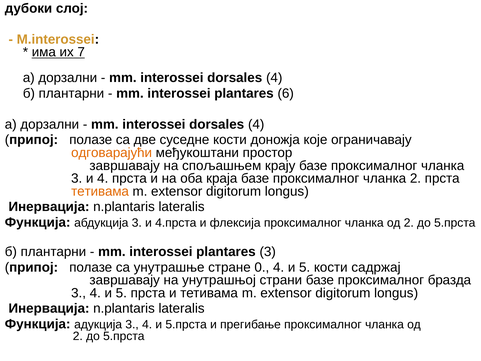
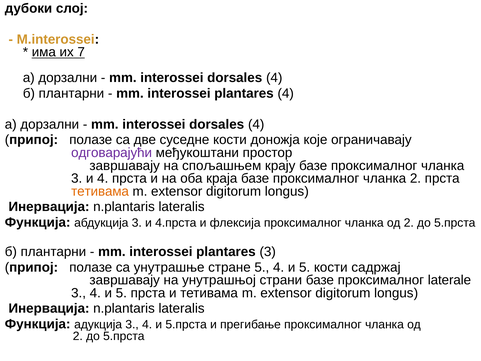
plantares 6: 6 -> 4 (286, 93)
одговарајући colour: orange -> purple (112, 153)
стране 0: 0 -> 5 (262, 267)
бразда: бразда -> laterale (449, 280)
